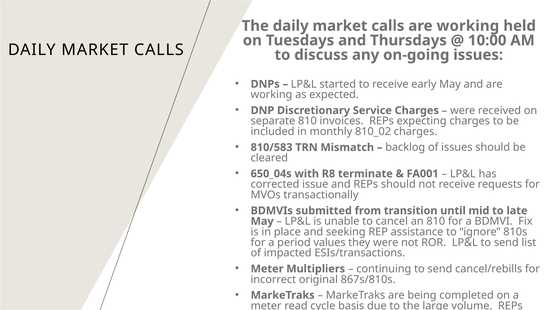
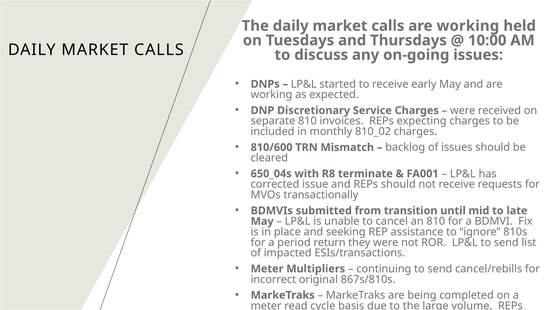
810/583: 810/583 -> 810/600 (272, 148)
values: values -> return (330, 243)
